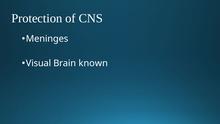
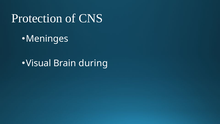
known: known -> during (93, 63)
